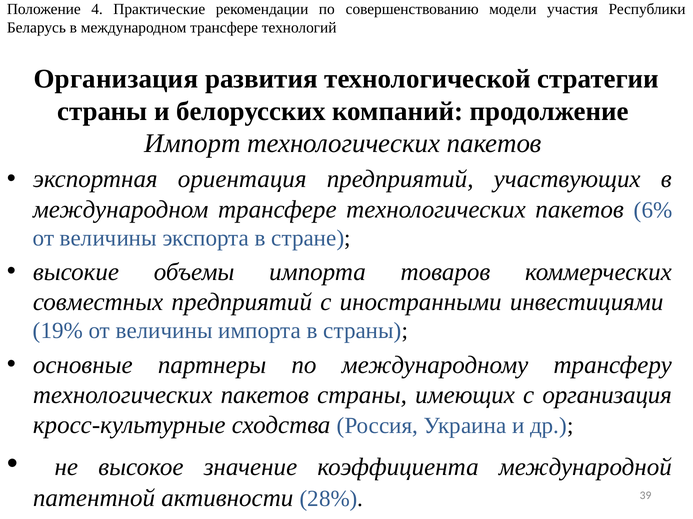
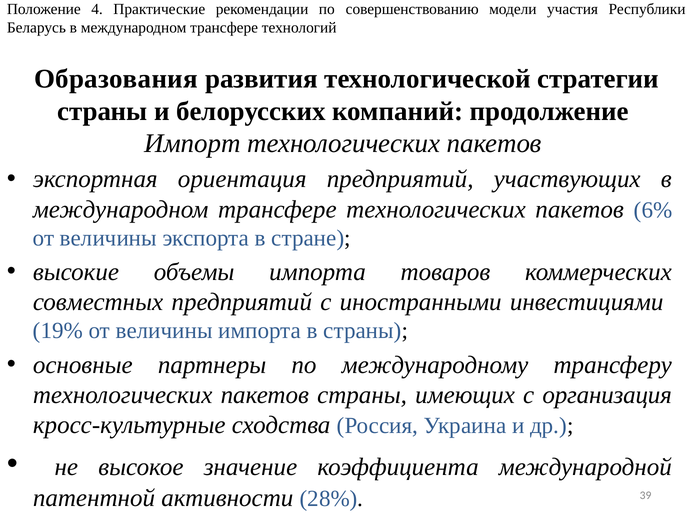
Организация: Организация -> Образования (116, 79)
